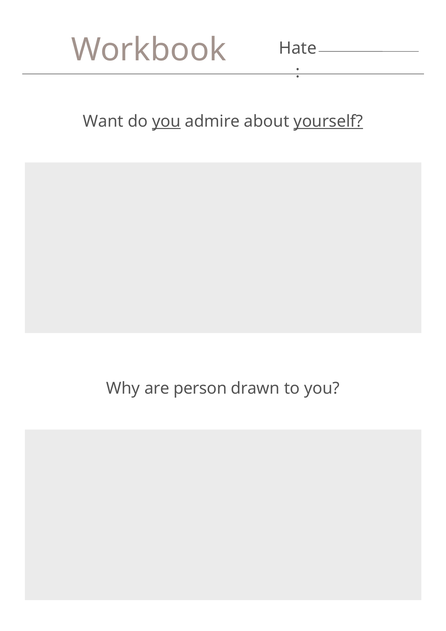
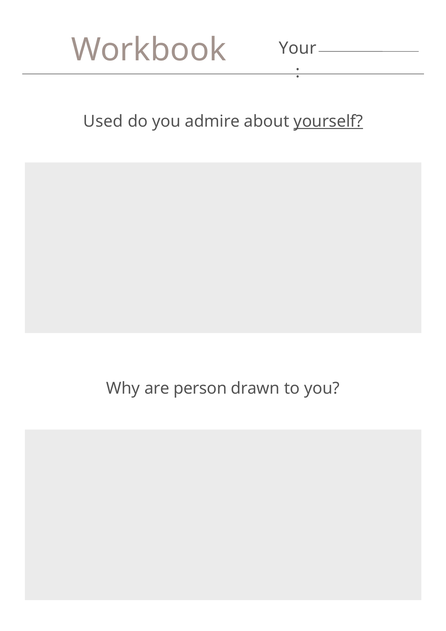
Hate: Hate -> Your (298, 48)
Want: Want -> Used (103, 121)
you underline: present -> none (166, 121)
